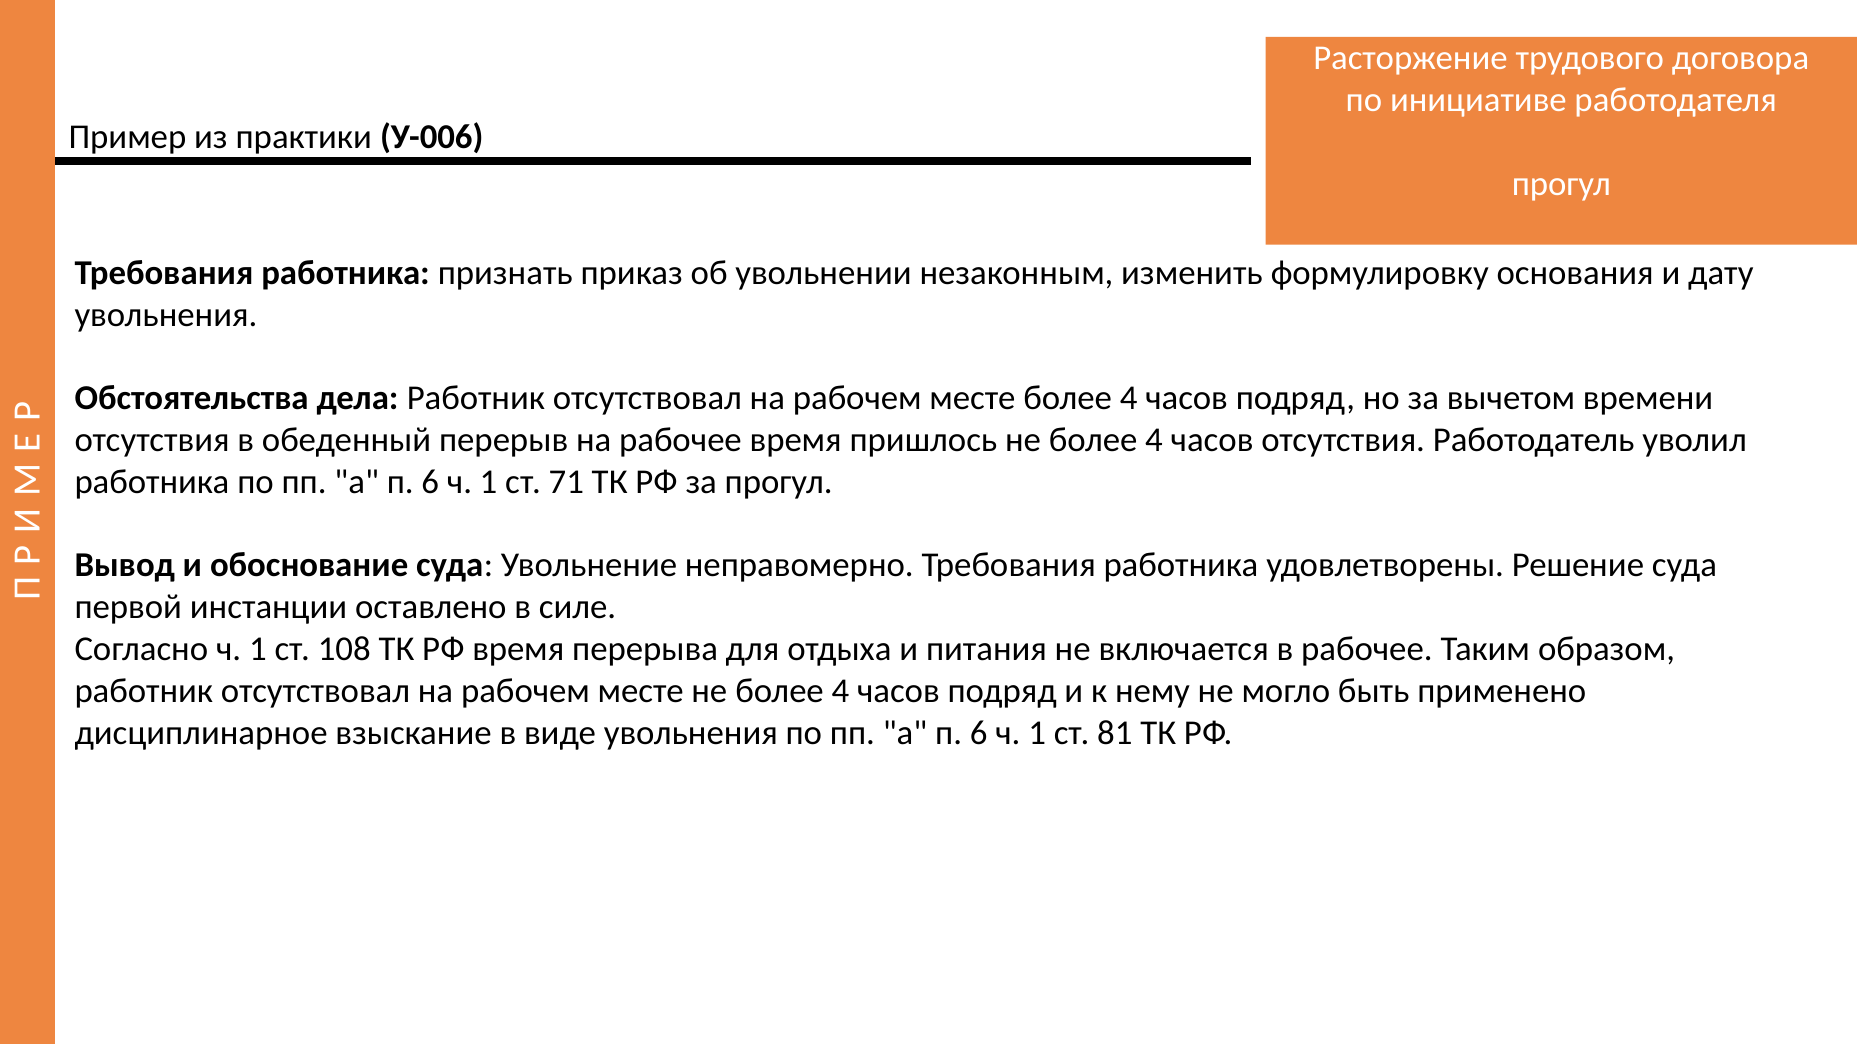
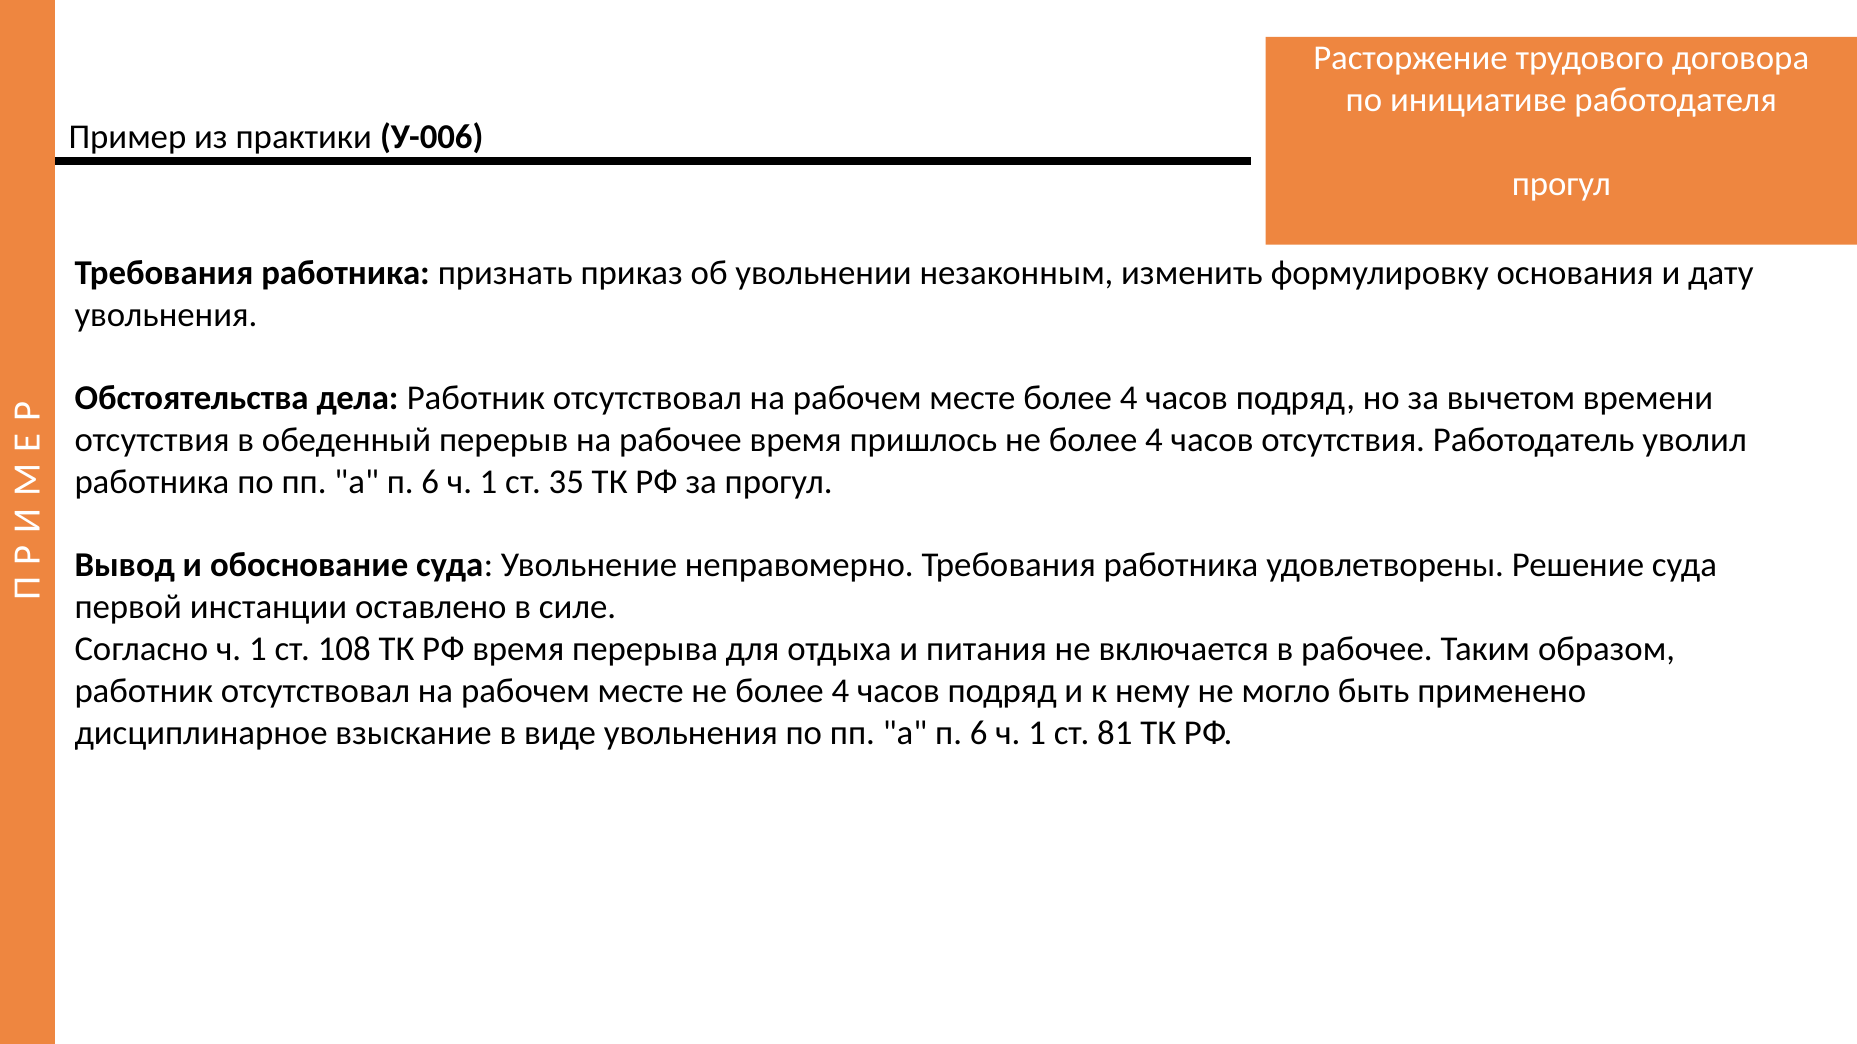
71: 71 -> 35 (566, 482)
